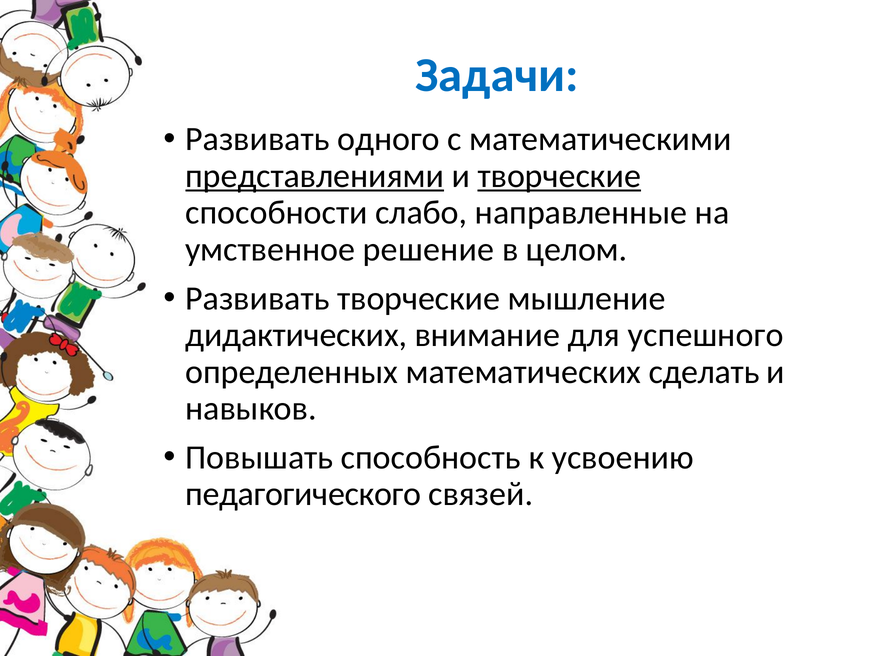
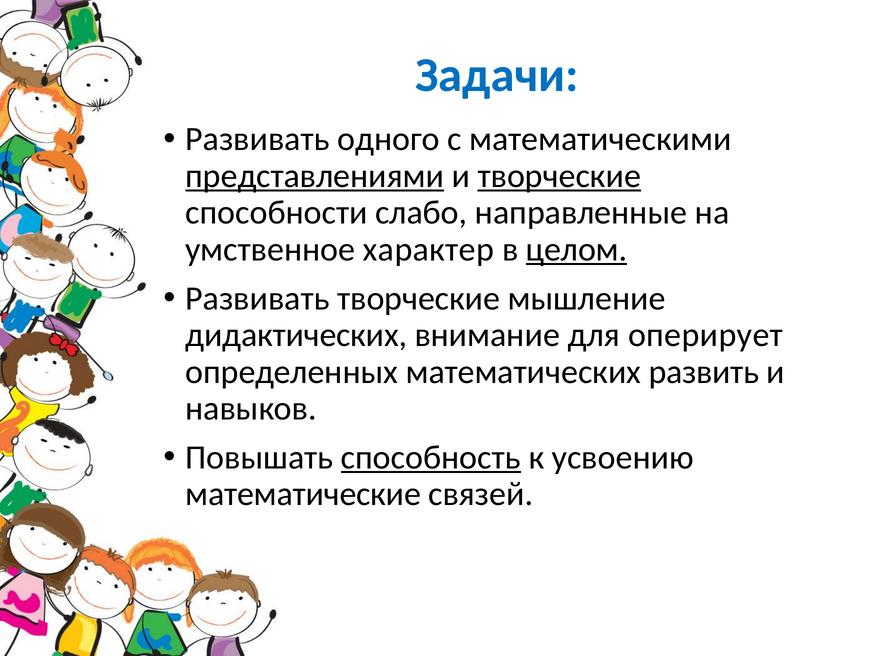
решение: решение -> характер (428, 250)
целом underline: none -> present (577, 250)
успешного: успешного -> оперирует (706, 335)
сделать: сделать -> развить (704, 372)
способность underline: none -> present (431, 458)
педагогического: педагогического -> математические (303, 494)
